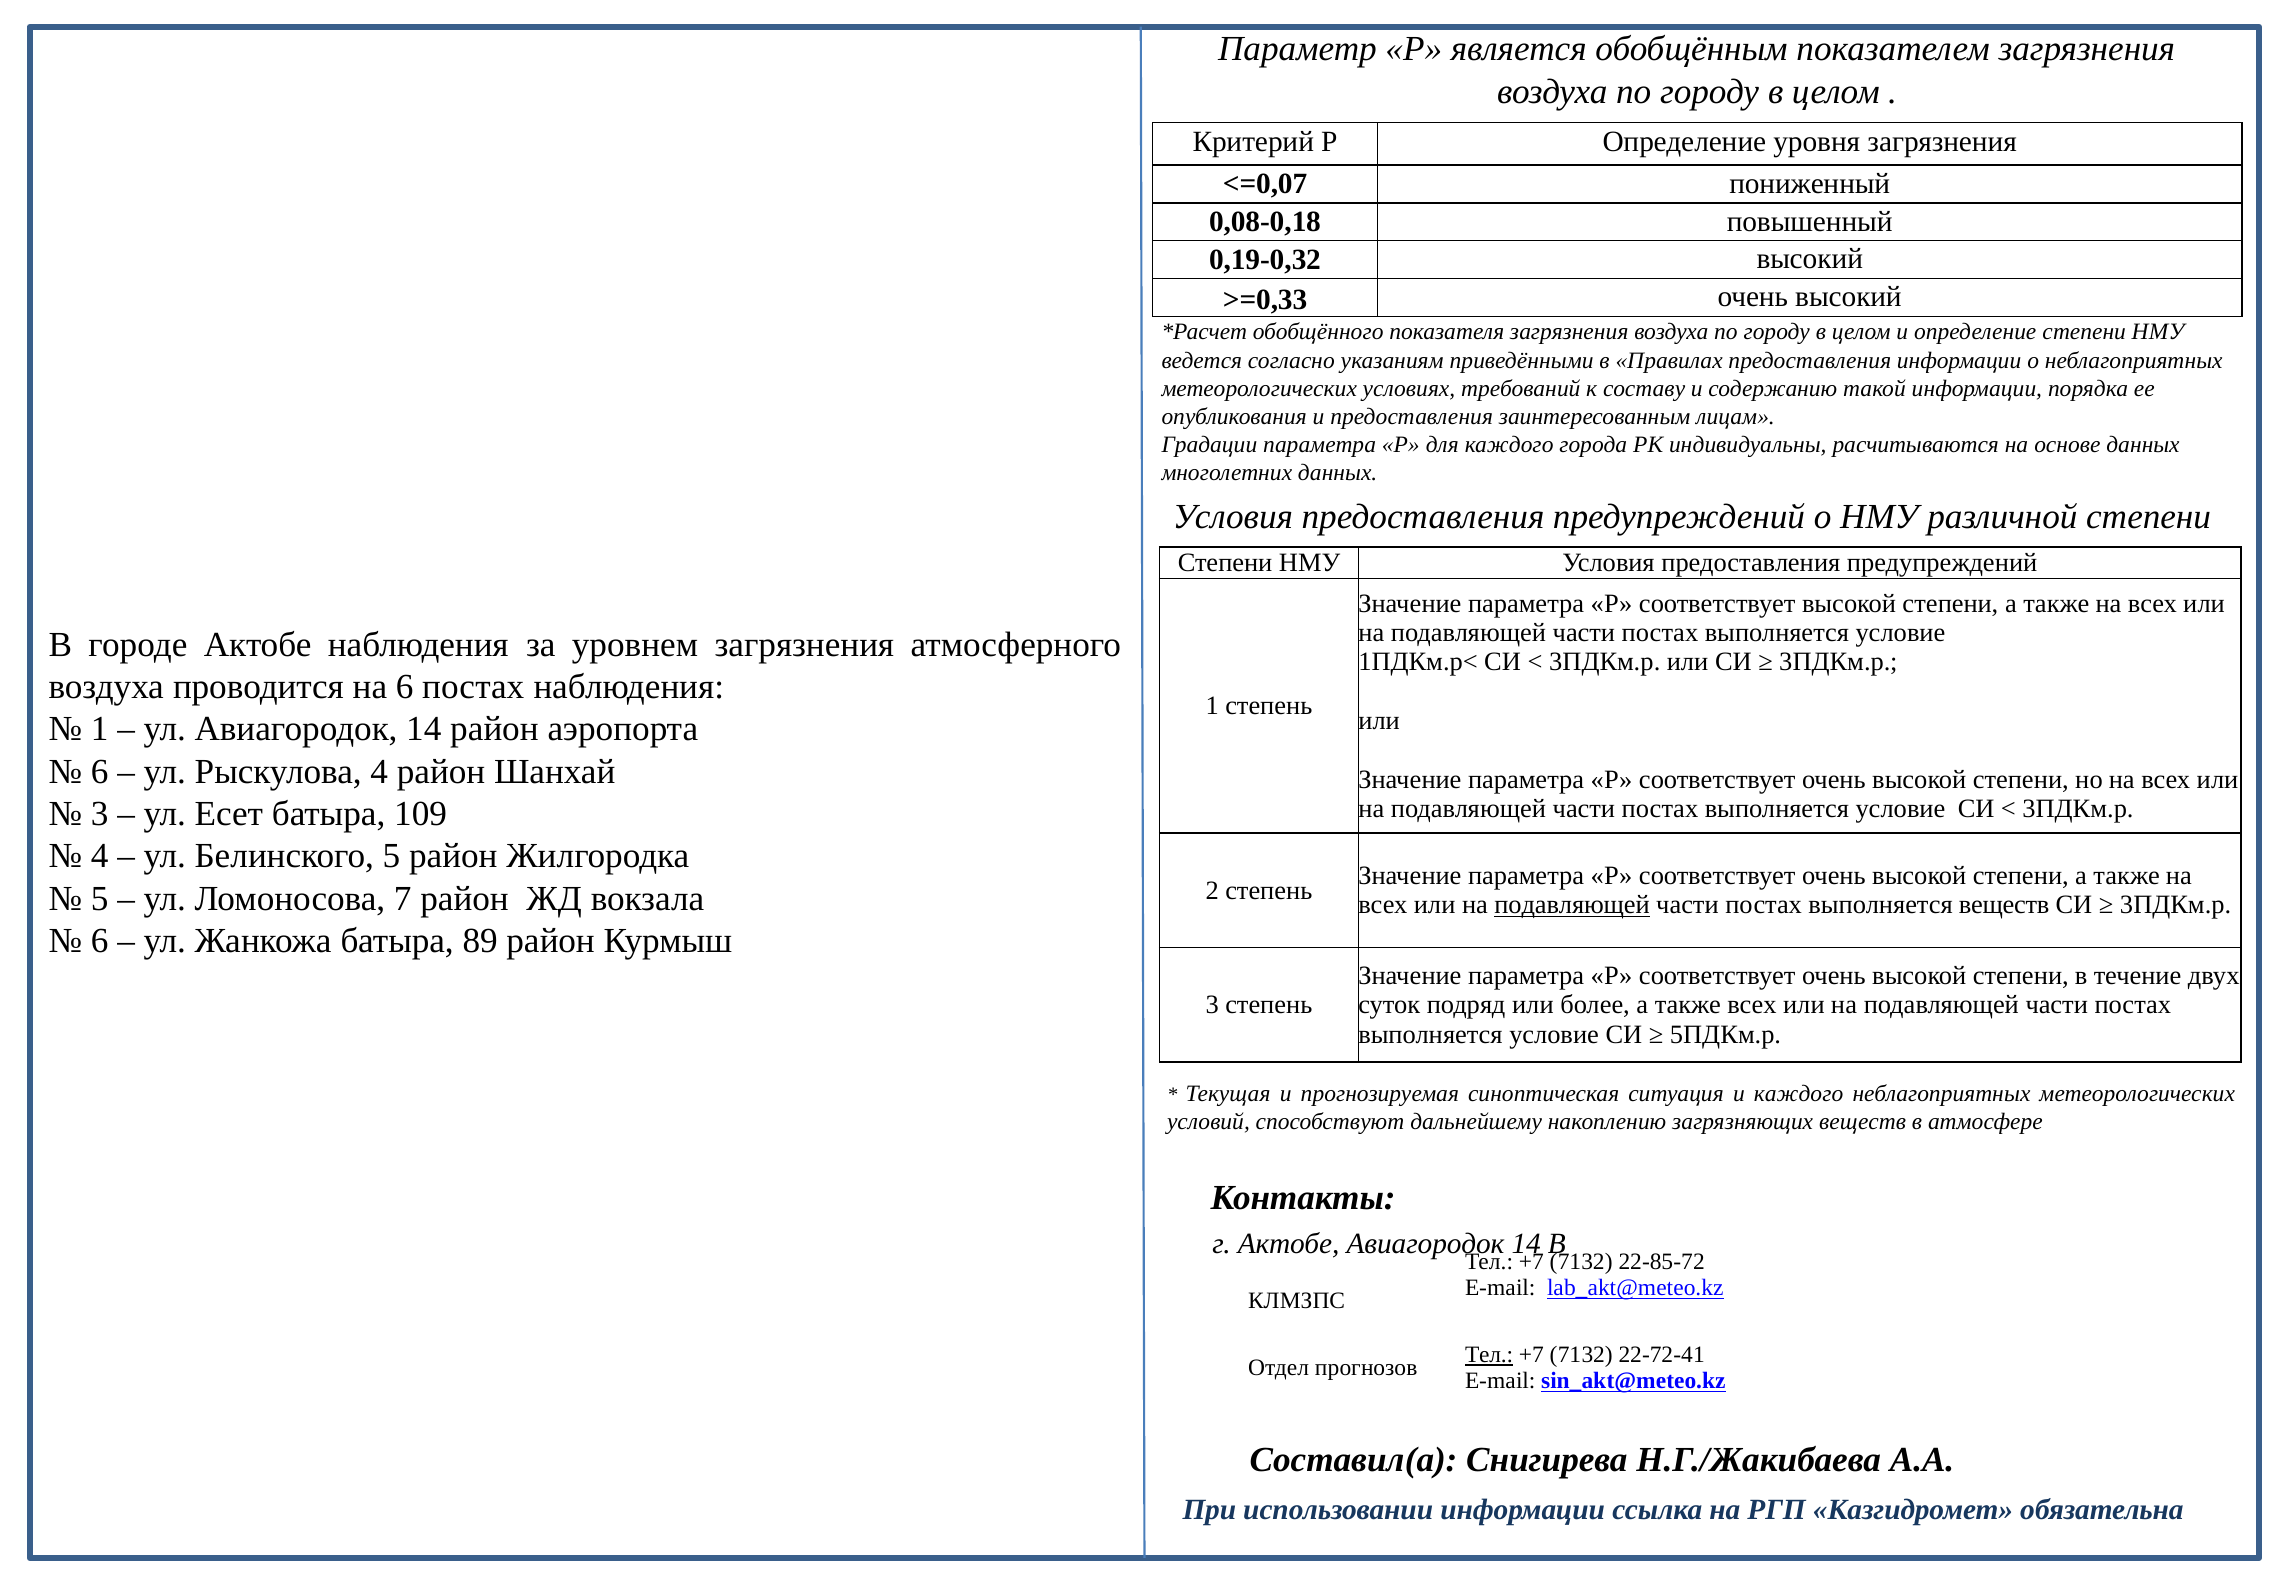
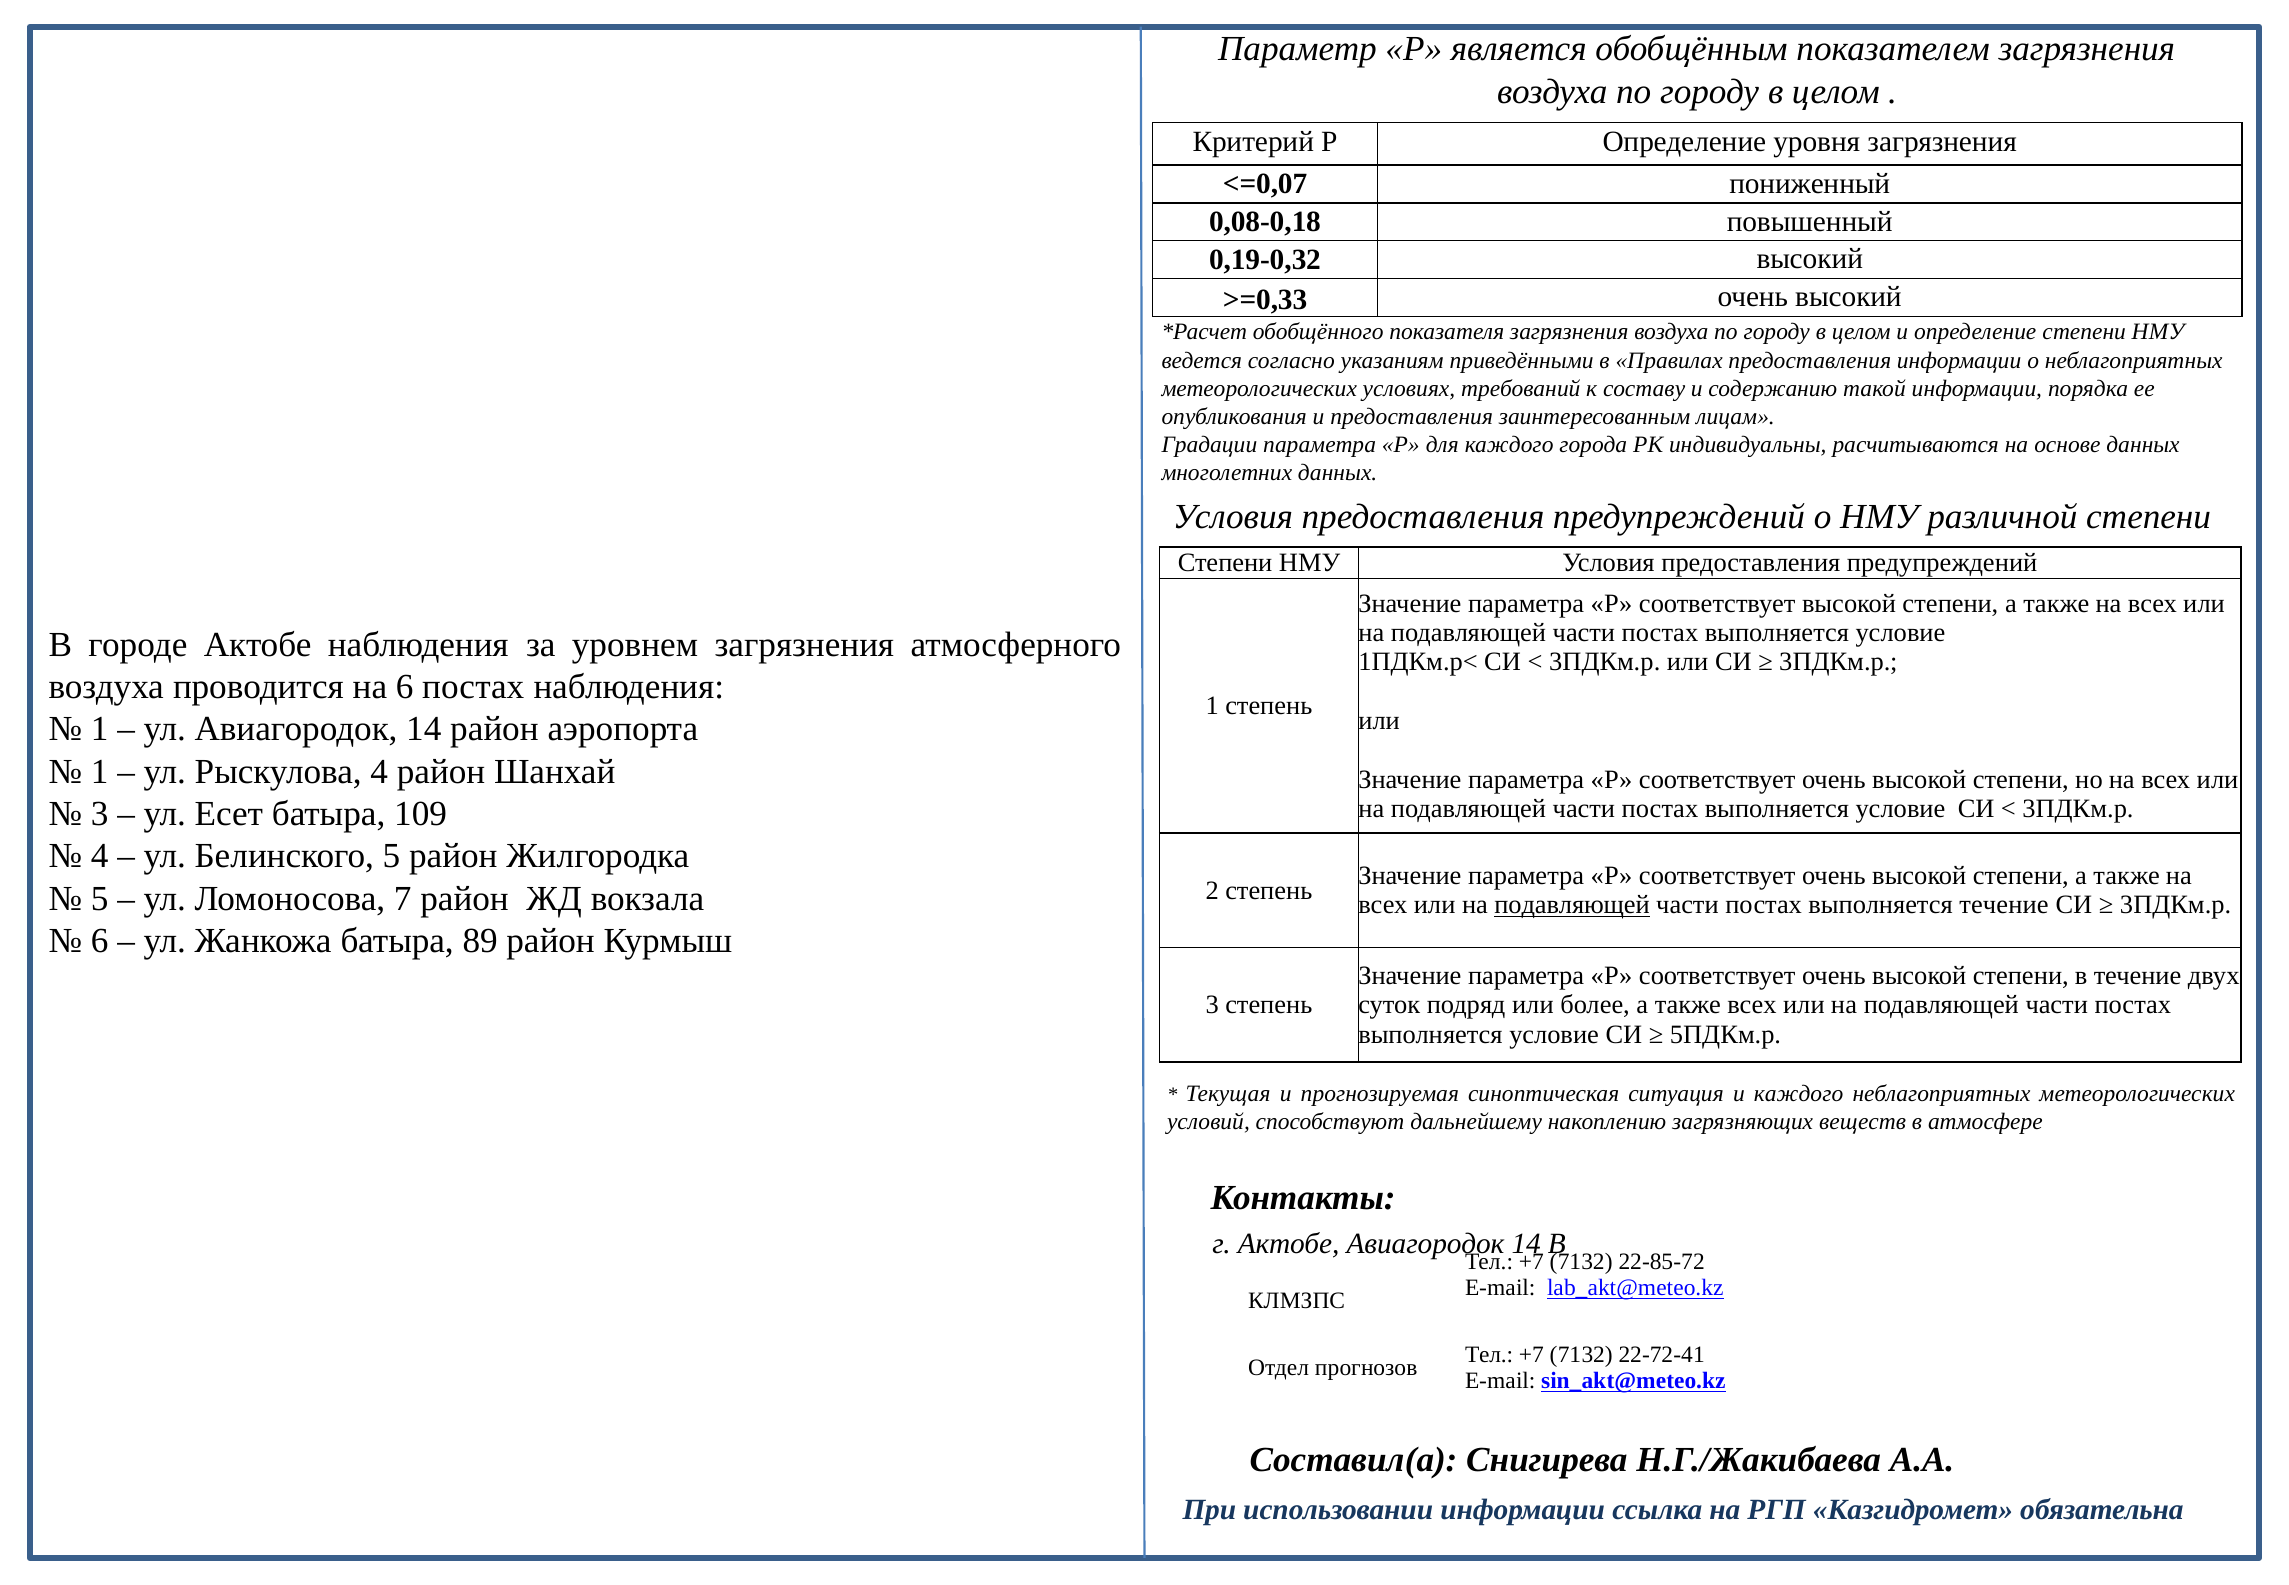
6: 6 -> 1 (100, 771)
выполняется веществ: веществ -> течение (2004, 905)
Тел underline: present -> none (1489, 1355)
